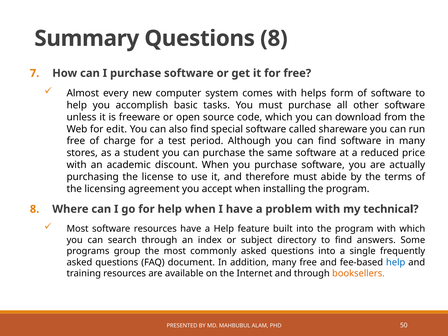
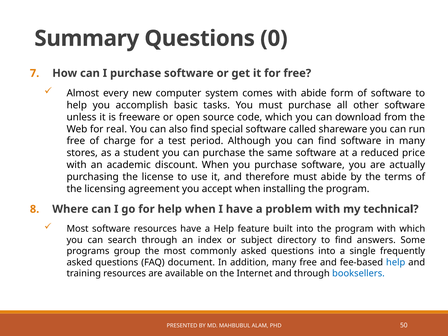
Questions 8: 8 -> 0 (274, 38)
with helps: helps -> abide (314, 93)
edit: edit -> real (117, 129)
booksellers colour: orange -> blue (358, 274)
